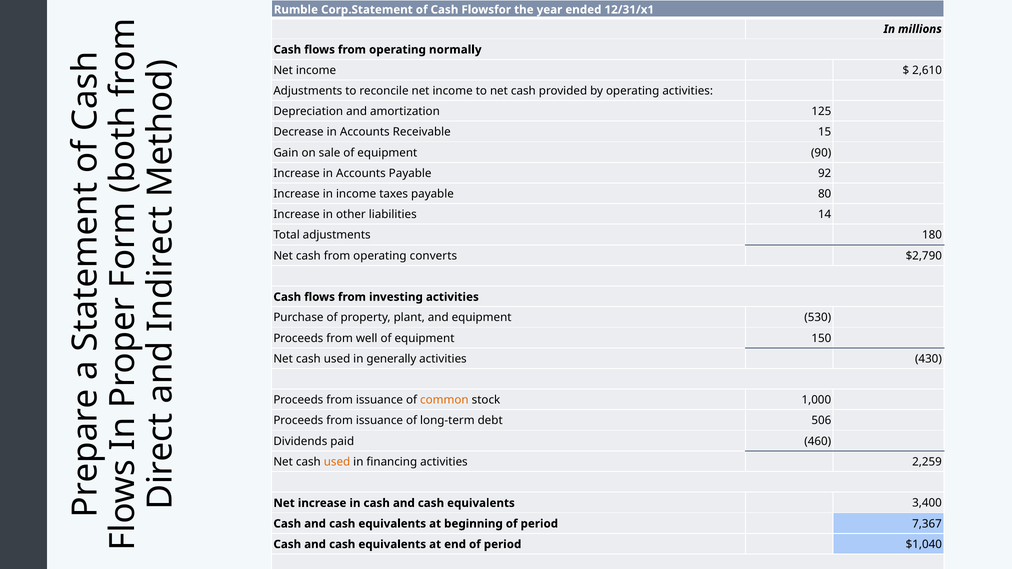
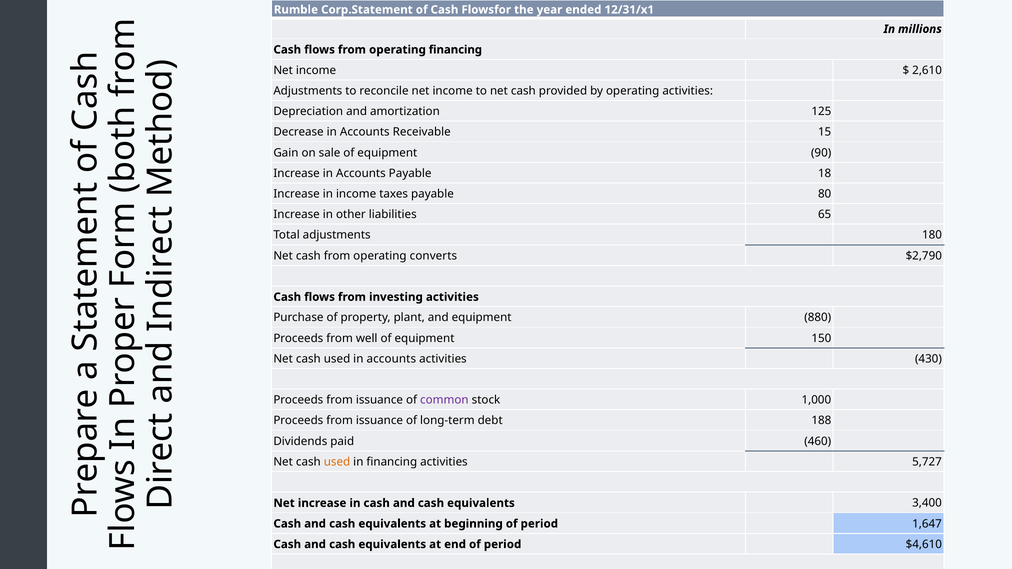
operating normally: normally -> financing (455, 50)
92: 92 -> 18 (825, 173)
14: 14 -> 65 (825, 215)
530: 530 -> 880 (818, 318)
used in generally: generally -> accounts (391, 359)
common colour: orange -> purple (444, 400)
506: 506 -> 188 (821, 421)
2,259: 2,259 -> 5,727 (927, 462)
7,367: 7,367 -> 1,647 (927, 524)
$1,040: $1,040 -> $4,610 (924, 545)
